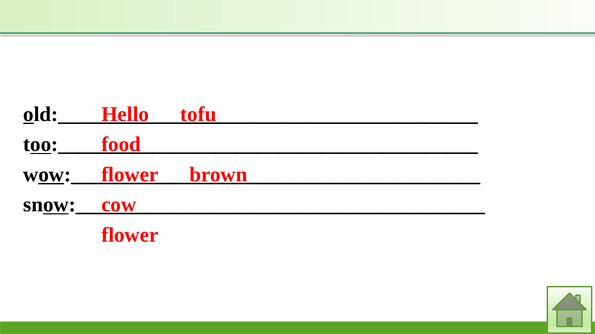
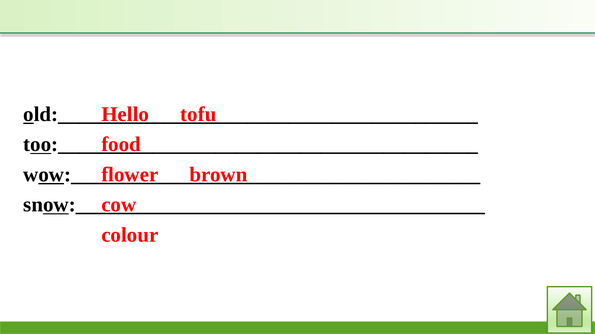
flower: flower -> colour (130, 235)
